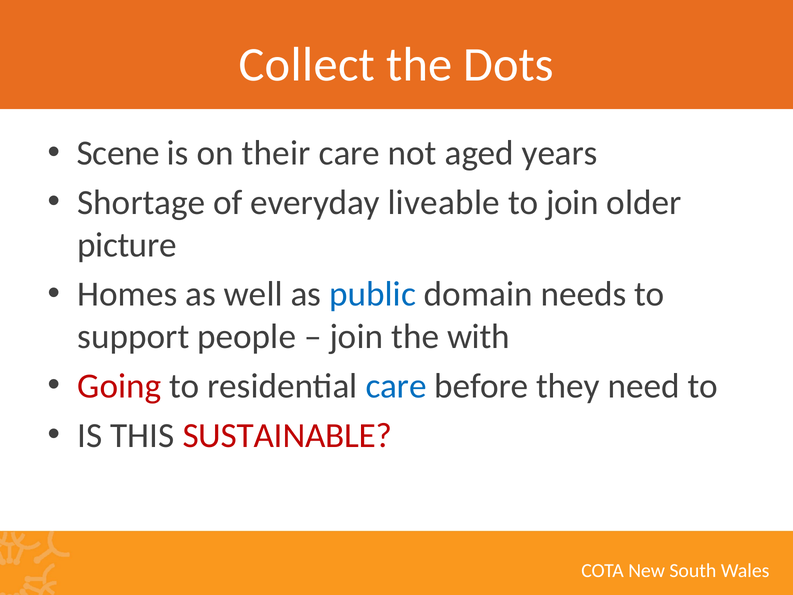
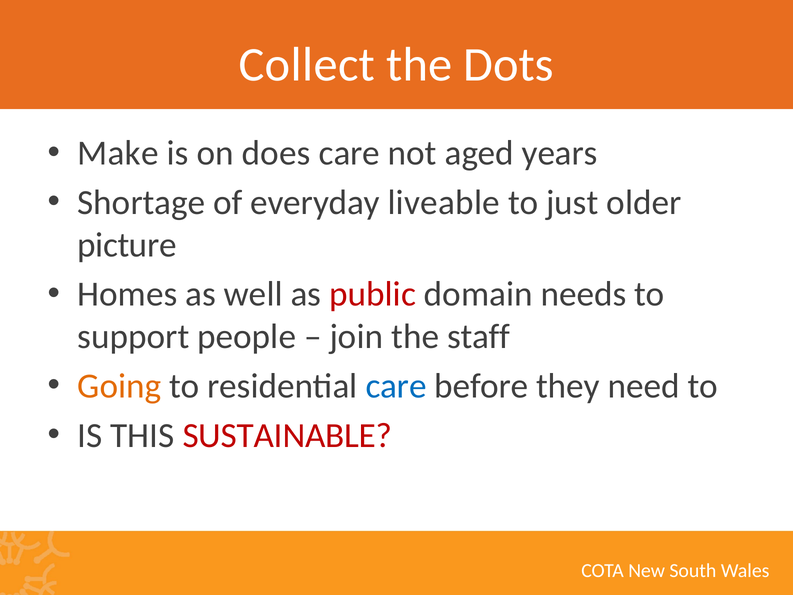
Scene: Scene -> Make (118, 153)
their: their -> does (276, 153)
to join: join -> just (572, 203)
public colour: blue -> red (373, 294)
with: with -> staff (479, 336)
Going colour: red -> orange (119, 386)
